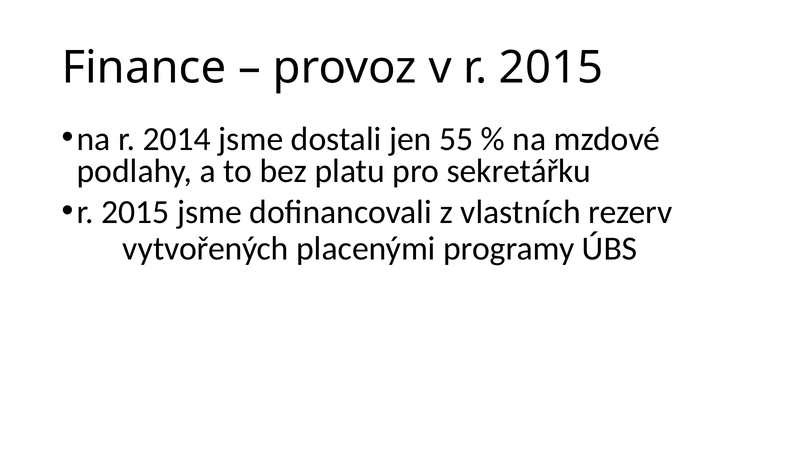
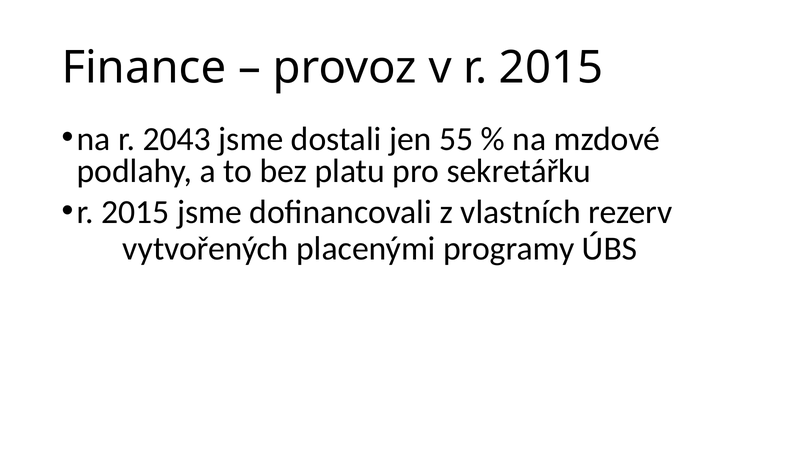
2014: 2014 -> 2043 (177, 139)
